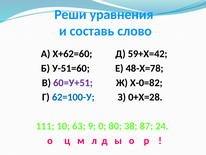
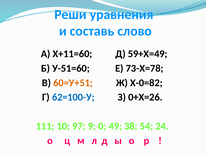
Х+62=60: Х+62=60 -> Х+11=60 (72, 54)
59+Х=42: 59+Х=42 -> 59+Х=49 (148, 54)
48-Х=78: 48-Х=78 -> 73-Х=78 (145, 68)
60=У+51 colour: purple -> orange (73, 82)
0+Х=28: 0+Х=28 -> 0+Х=26 (145, 97)
63: 63 -> 97 (79, 126)
80: 80 -> 49 (115, 126)
87: 87 -> 54 (146, 126)
